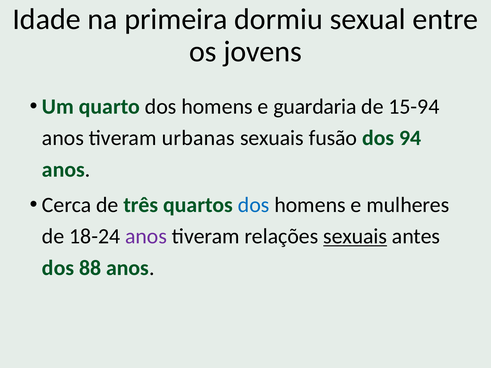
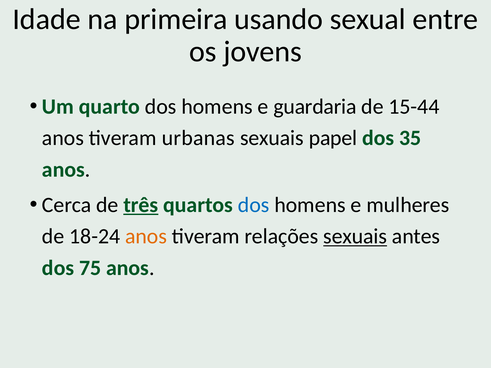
dormiu: dormiu -> usando (279, 19)
15-94: 15-94 -> 15-44 (414, 107)
fusão: fusão -> papel (333, 138)
94: 94 -> 35 (410, 138)
três underline: none -> present (141, 205)
anos colour: purple -> orange (146, 237)
88: 88 -> 75 (90, 268)
